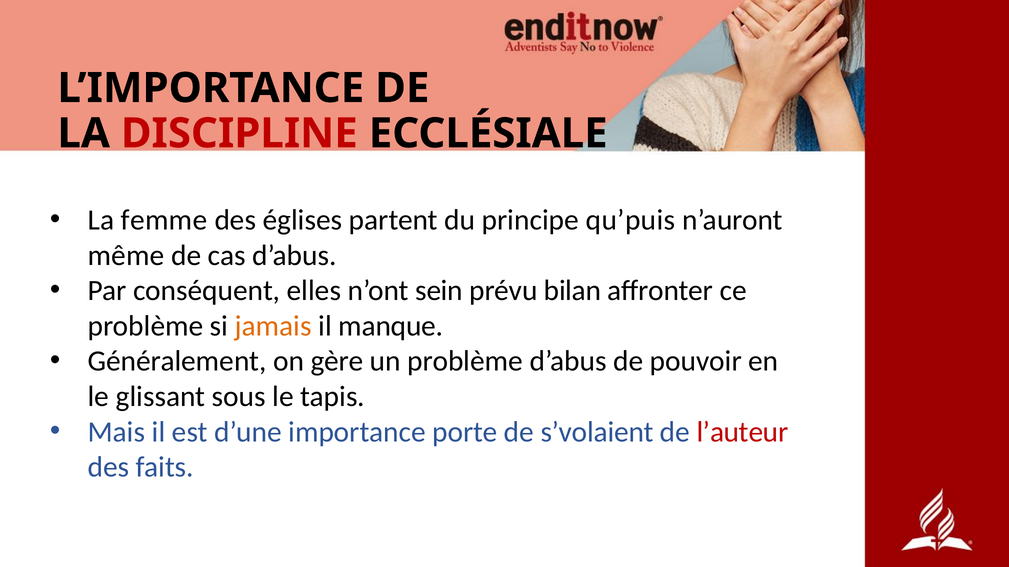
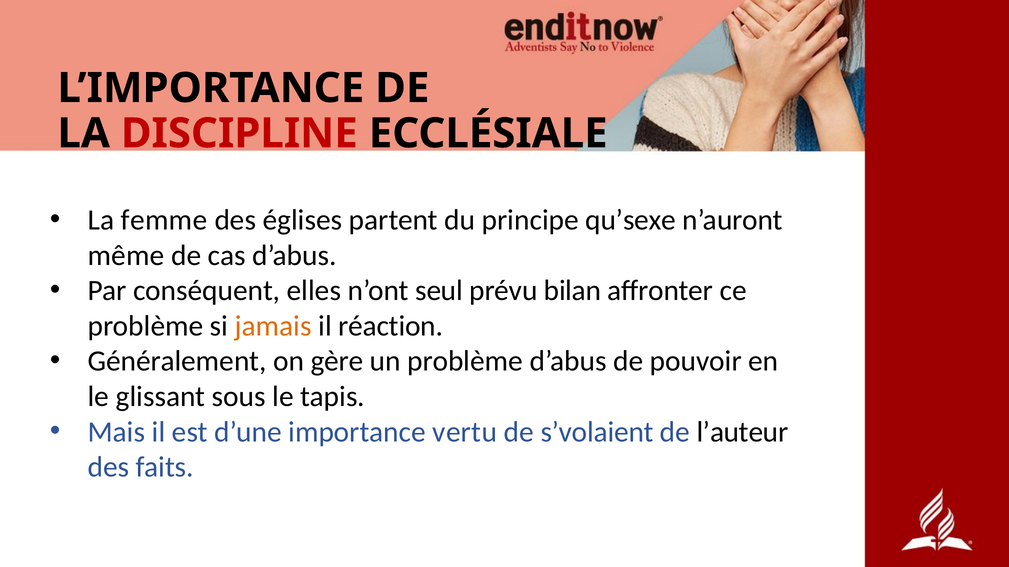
qu’puis: qu’puis -> qu’sexe (631, 220)
sein: sein -> seul (439, 291)
manque: manque -> réaction (391, 326)
porte: porte -> vertu (465, 432)
l’auteur colour: red -> black (742, 432)
